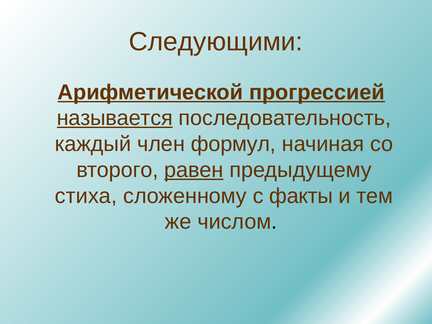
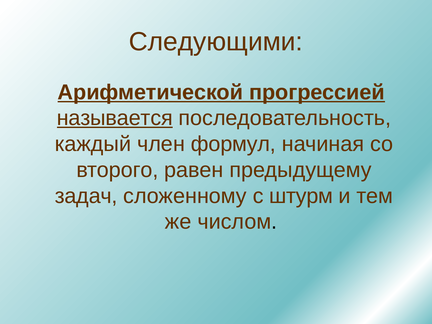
равен underline: present -> none (194, 170)
стиха: стиха -> задач (86, 196)
факты: факты -> штурм (301, 196)
